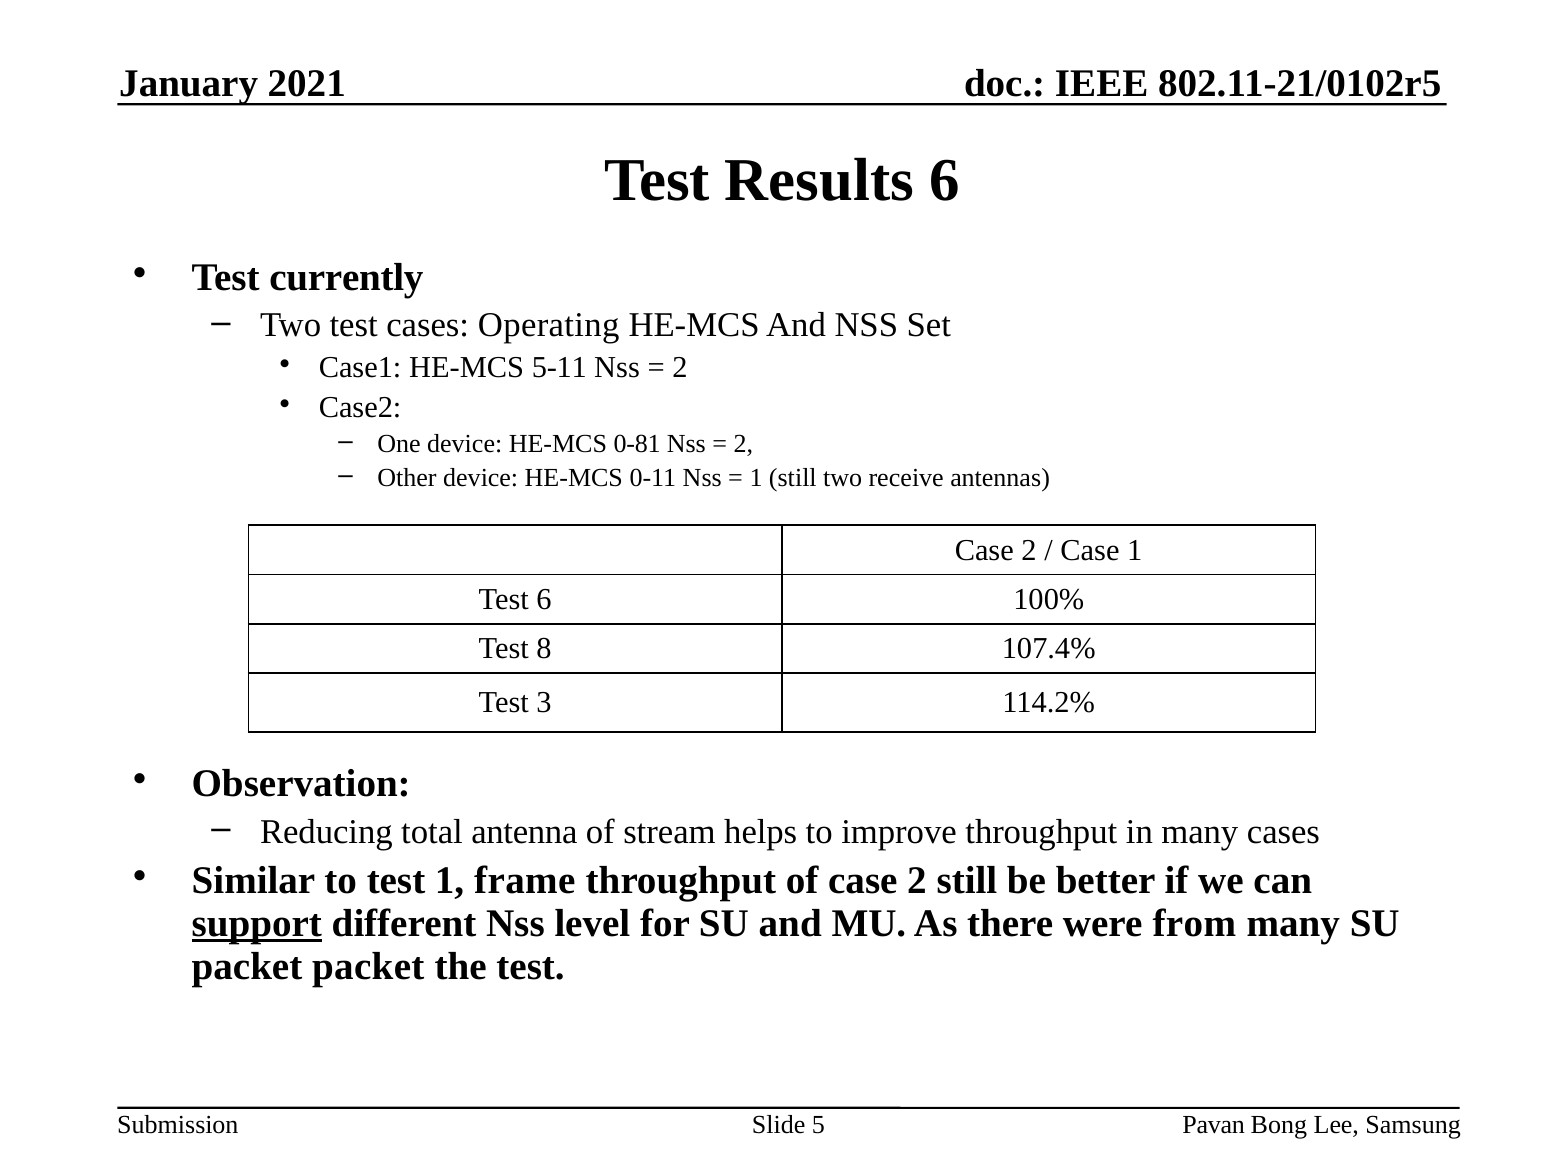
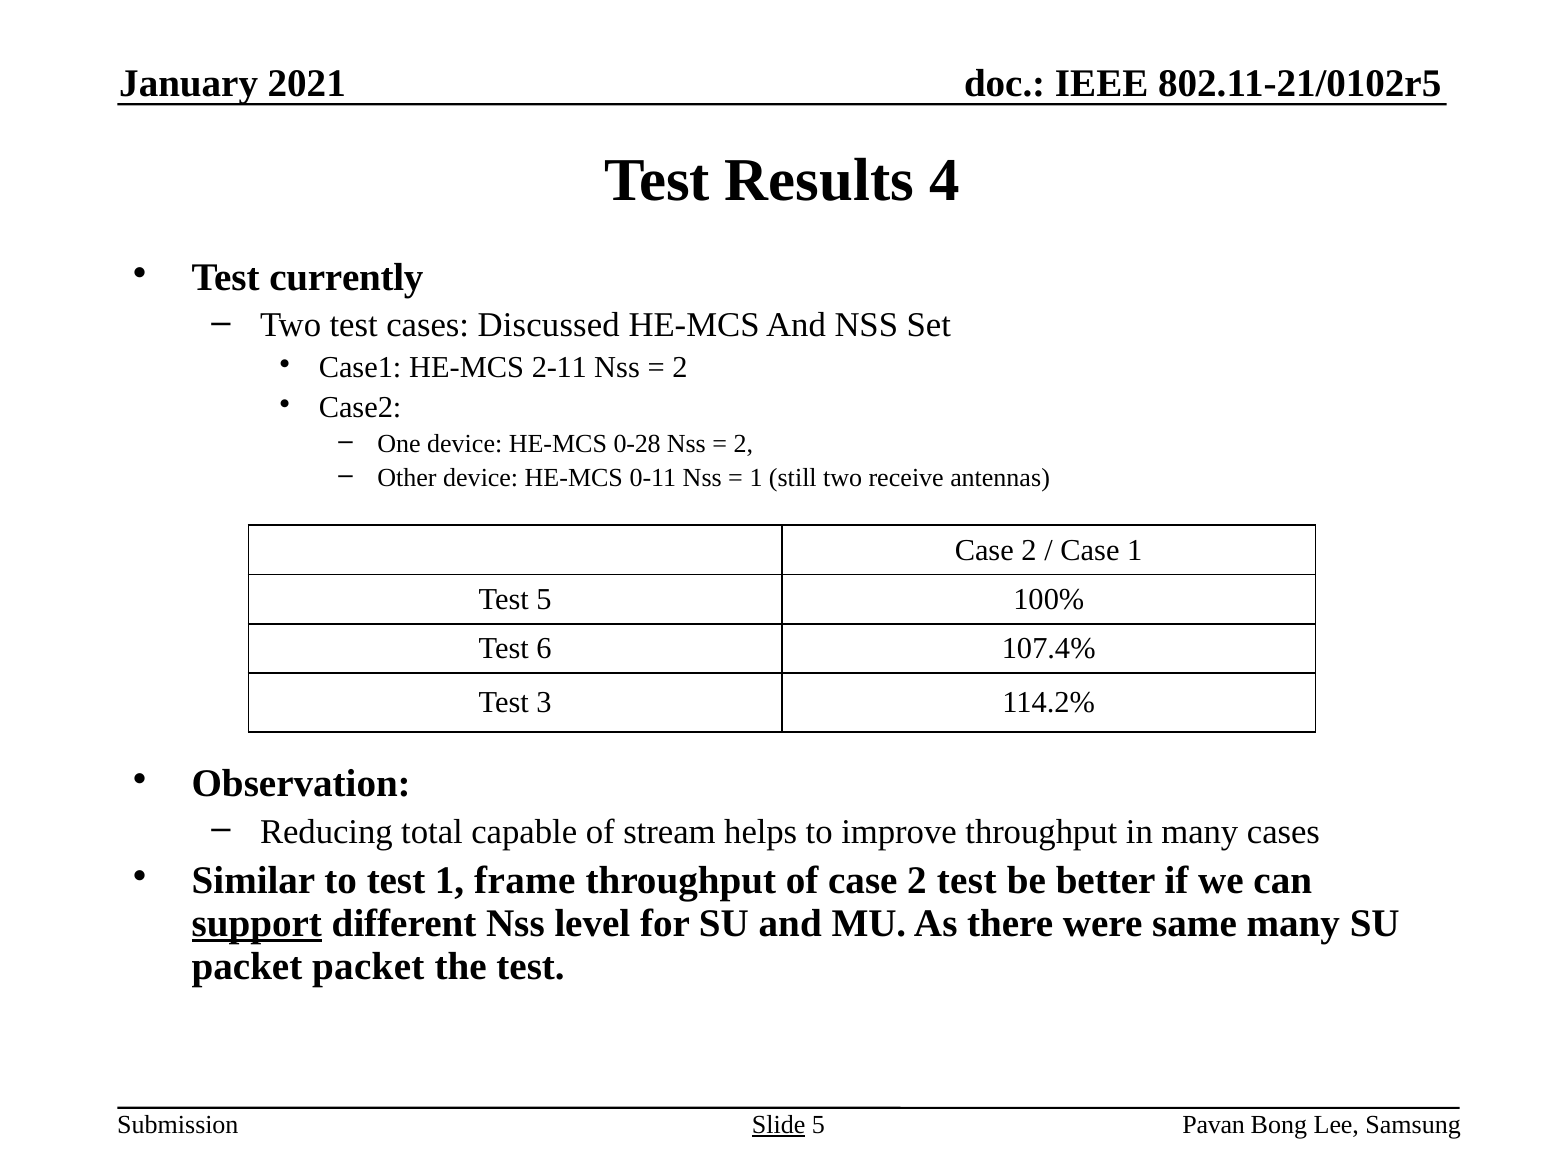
Results 6: 6 -> 4 (944, 180)
Operating: Operating -> Discussed (549, 325)
5-11: 5-11 -> 2-11 (559, 368)
0-81: 0-81 -> 0-28 (637, 444)
Test 6: 6 -> 5 (544, 599)
8: 8 -> 6 (544, 649)
antenna: antenna -> capable (524, 832)
2 still: still -> test (967, 880)
from: from -> same (1195, 924)
Slide underline: none -> present (779, 1125)
